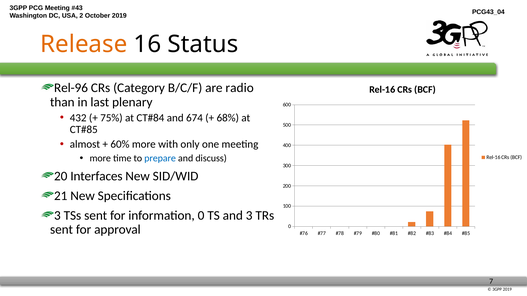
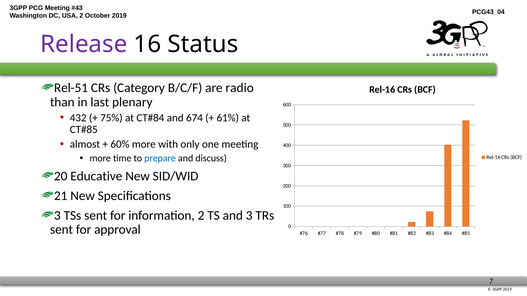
Release colour: orange -> purple (84, 44)
Rel-96: Rel-96 -> Rel-51 (71, 88)
68%: 68% -> 61% (228, 118)
Interfaces: Interfaces -> Educative (96, 176)
information 0: 0 -> 2 (201, 216)
